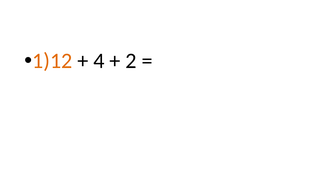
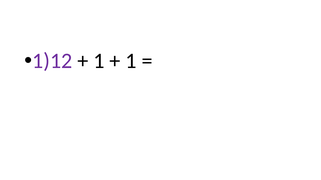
1)12 colour: orange -> purple (52, 61)
4: 4 -> 1 (99, 61)
2: 2 -> 1 (131, 61)
